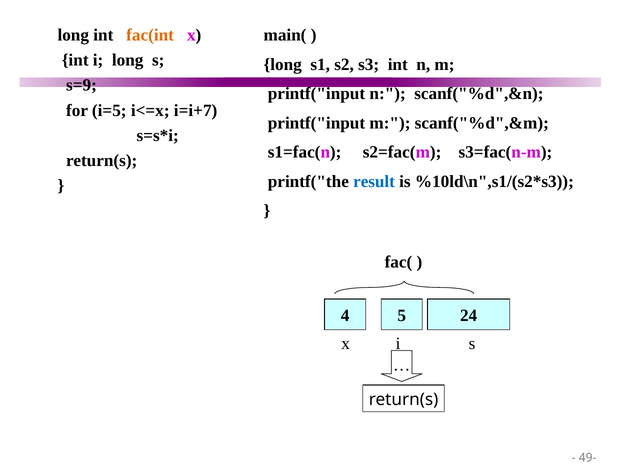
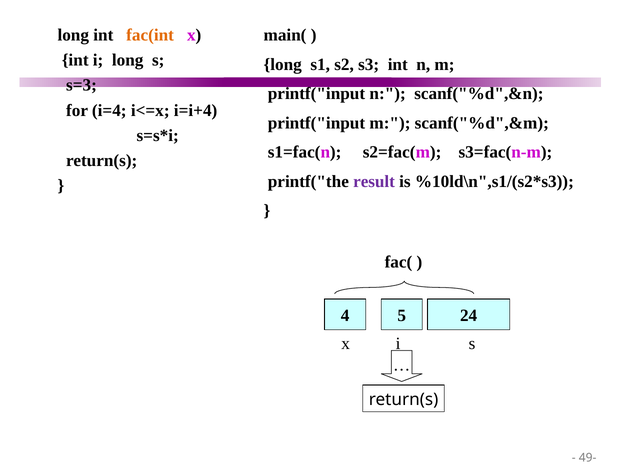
s=9: s=9 -> s=3 (81, 85)
i=5: i=5 -> i=4 (109, 110)
i=i+7: i=i+7 -> i=i+4 (196, 110)
result colour: blue -> purple (374, 181)
